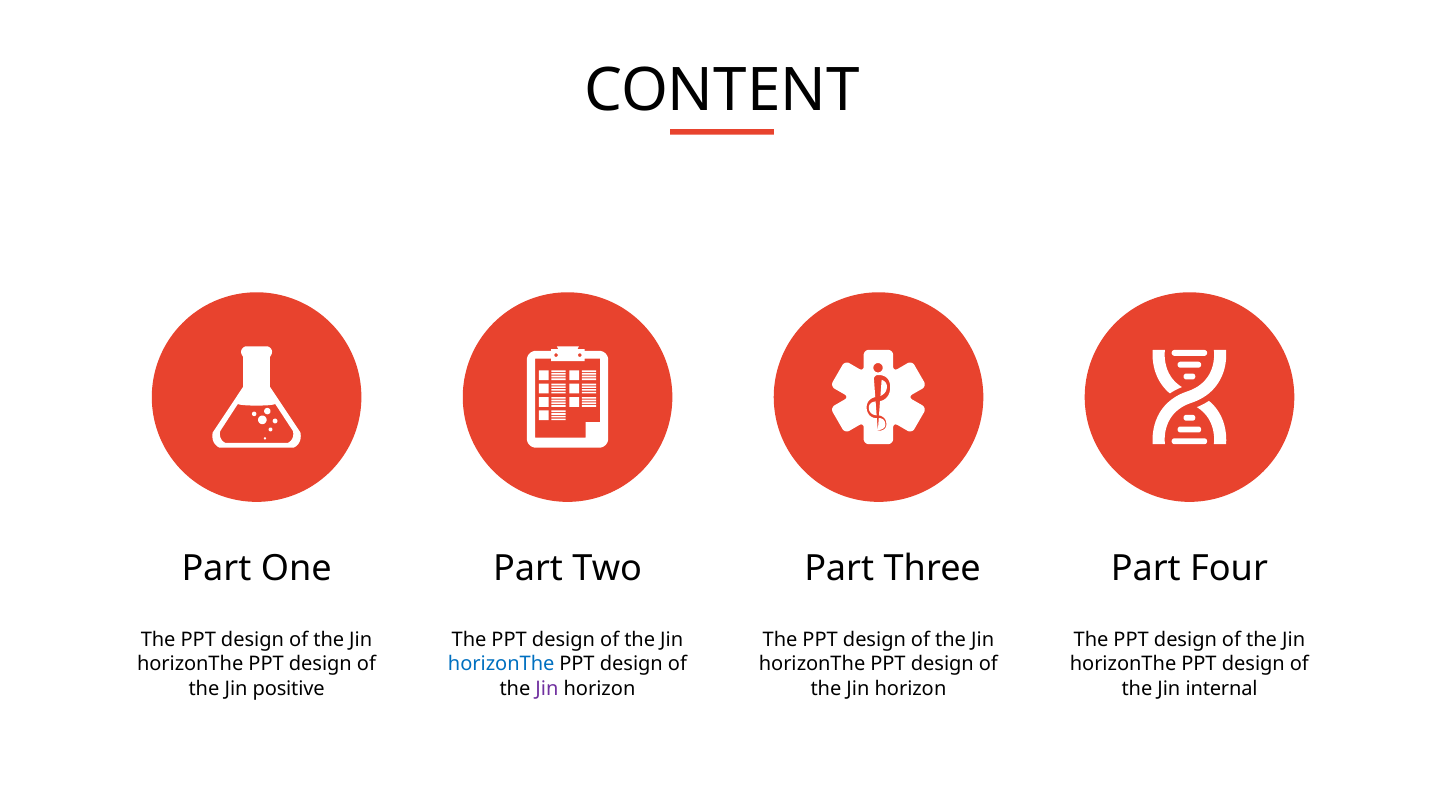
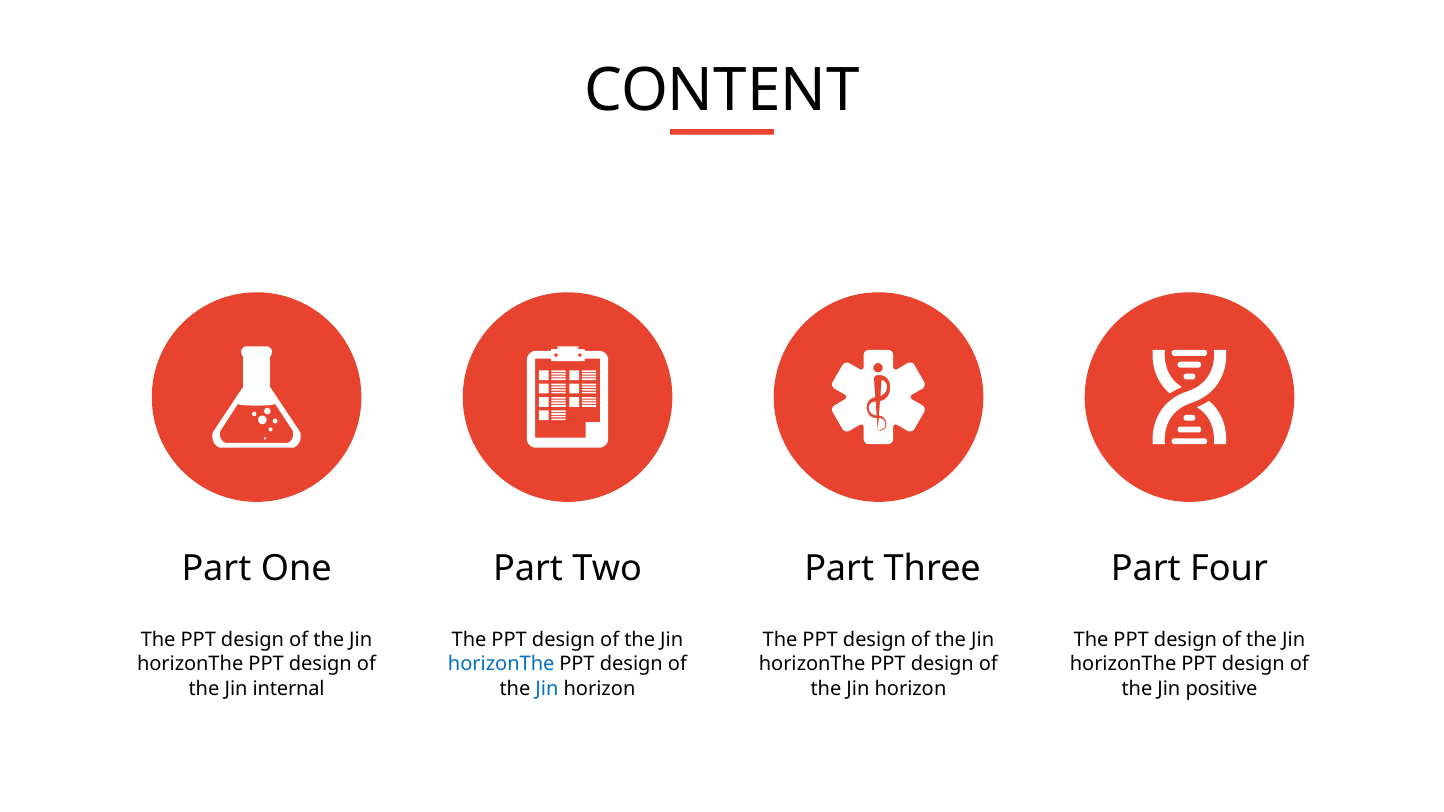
positive: positive -> internal (289, 689)
Jin colour: purple -> blue (547, 689)
internal: internal -> positive (1222, 689)
